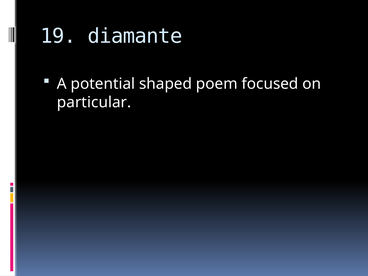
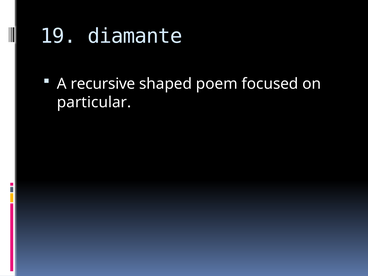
potential: potential -> recursive (103, 84)
